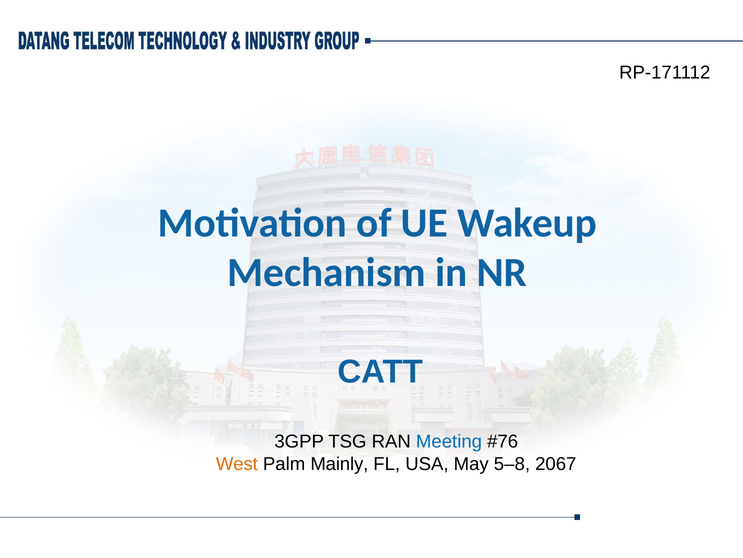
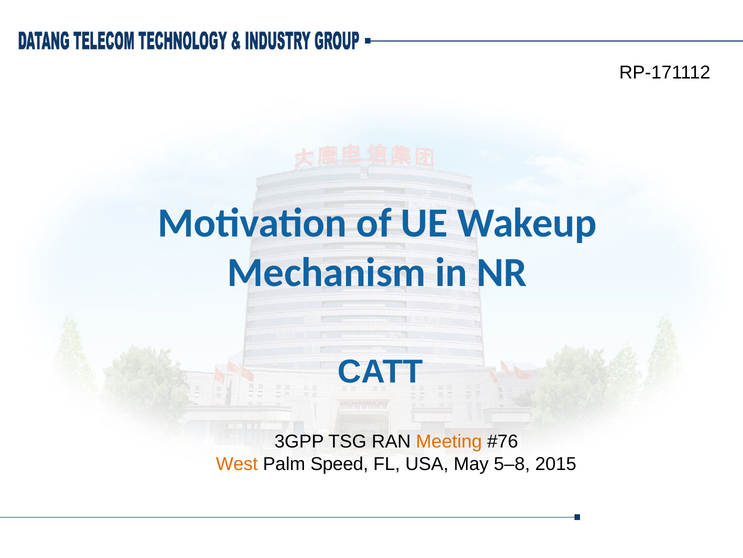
Meeting colour: blue -> orange (449, 441)
Mainly: Mainly -> Speed (339, 463)
2067: 2067 -> 2015 (556, 463)
